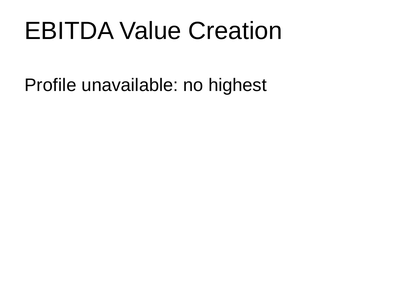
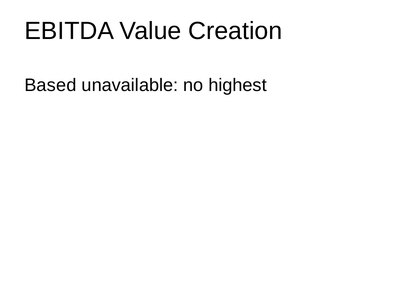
Profile: Profile -> Based (50, 85)
